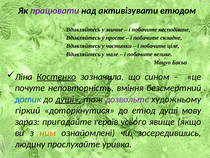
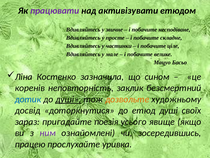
Костенко underline: present -> none (56, 77)
почуте: почуте -> коренів (30, 88)
вміння: вміння -> заклик (130, 88)
дозвольте colour: purple -> orange (127, 99)
гіркий: гіркий -> досвід (28, 110)
мову: мову -> своїх (191, 110)
героїв: героїв -> поезія (106, 121)
ним colour: orange -> purple (48, 133)
людину: людину -> працею (30, 144)
